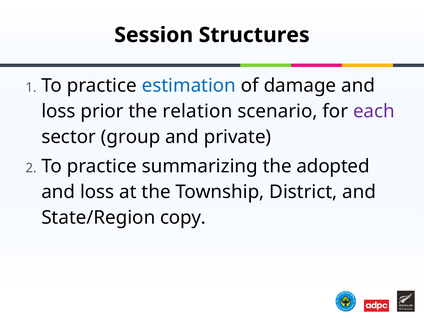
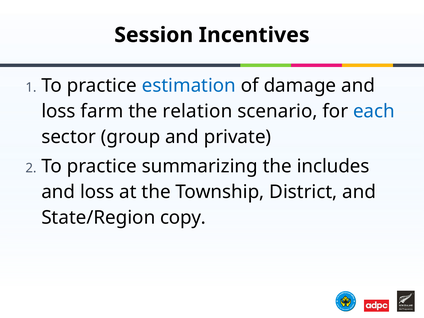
Structures: Structures -> Incentives (254, 35)
prior: prior -> farm (102, 111)
each colour: purple -> blue (374, 111)
adopted: adopted -> includes (333, 166)
